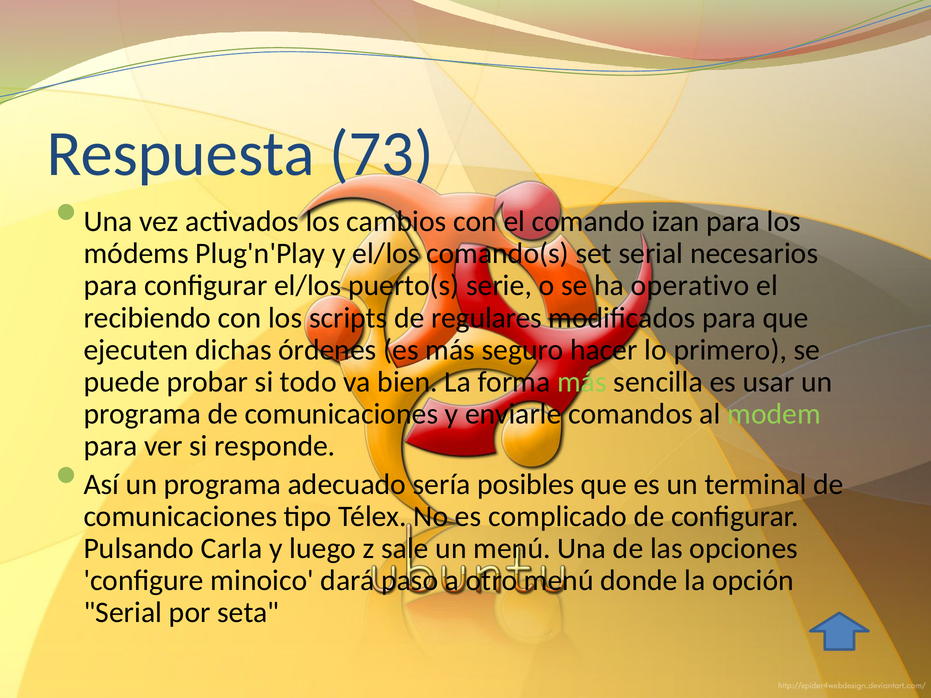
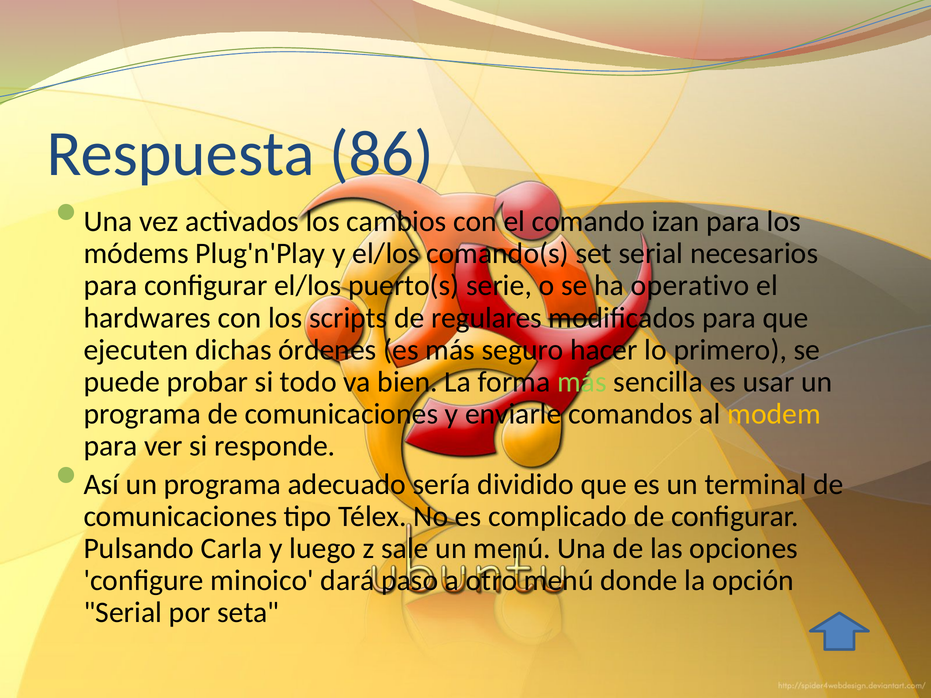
73: 73 -> 86 (381, 154)
recibiendo: recibiendo -> hardwares (147, 318)
modem colour: light green -> yellow (774, 414)
posibles: posibles -> dividido (526, 484)
